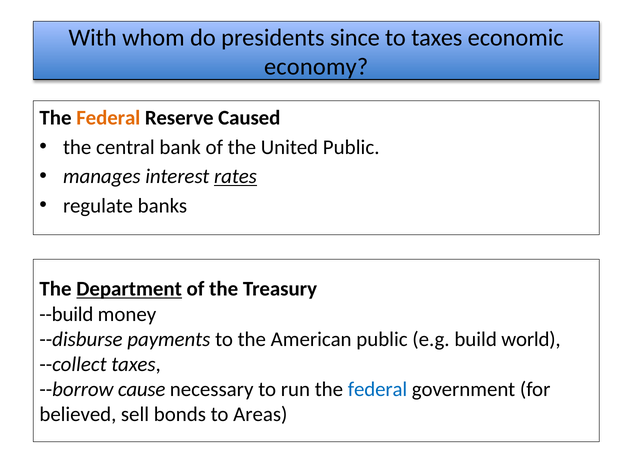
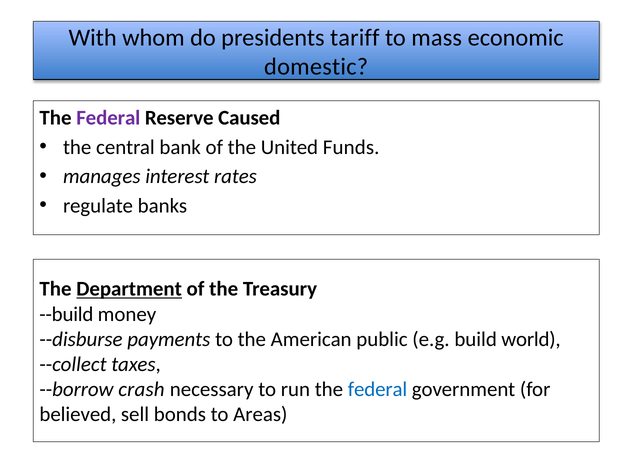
since: since -> tariff (355, 37)
to taxes: taxes -> mass (437, 37)
economy: economy -> domestic (316, 67)
Federal colour: orange -> purple (108, 118)
United Public: Public -> Funds (351, 147)
rates underline: present -> none (235, 177)
cause: cause -> crash (141, 390)
